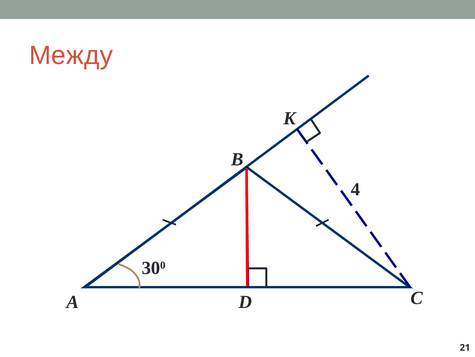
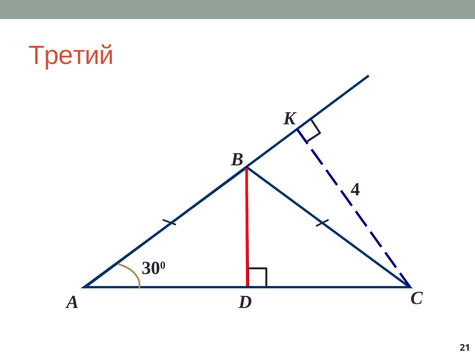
Между: Между -> Третий (71, 55)
